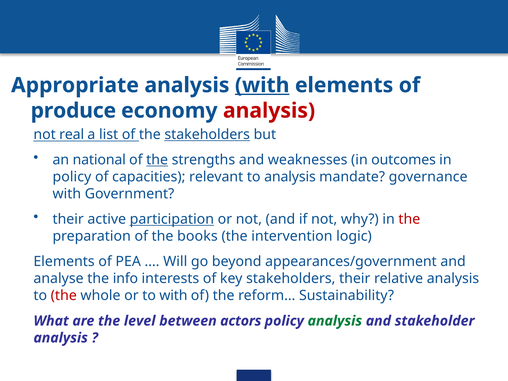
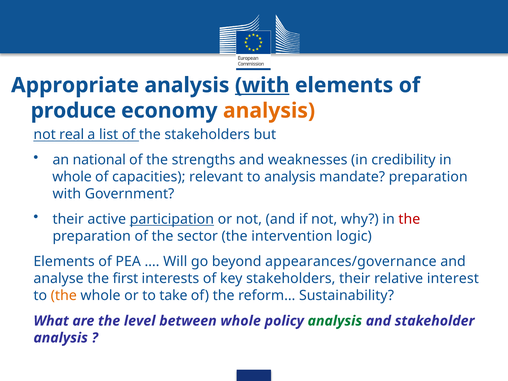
analysis colour: red -> orange (269, 111)
stakeholders underline: present -> none (207, 135)
the underline: present -> none (157, 160)
outcomes: outcomes -> credibility (404, 160)
policy: policy -> whole (72, 177)
mandate governance: governance -> preparation (428, 177)
books: books -> sector (198, 236)
appearances/government: appearances/government -> appearances/governance (351, 262)
info: info -> first (125, 279)
relative analysis: analysis -> interest (453, 279)
the colour: red -> orange (64, 295)
to with: with -> take (173, 295)
between actors: actors -> whole (241, 321)
